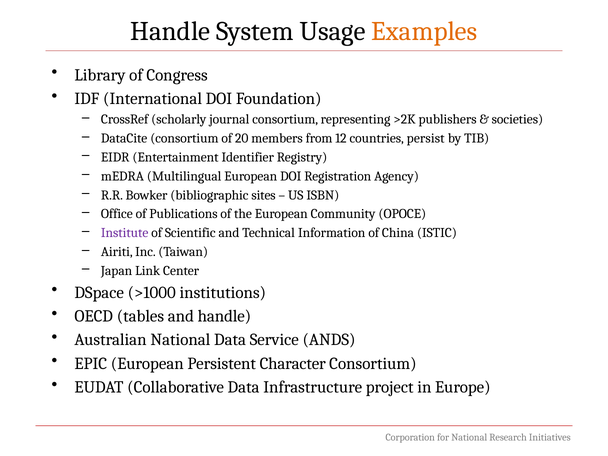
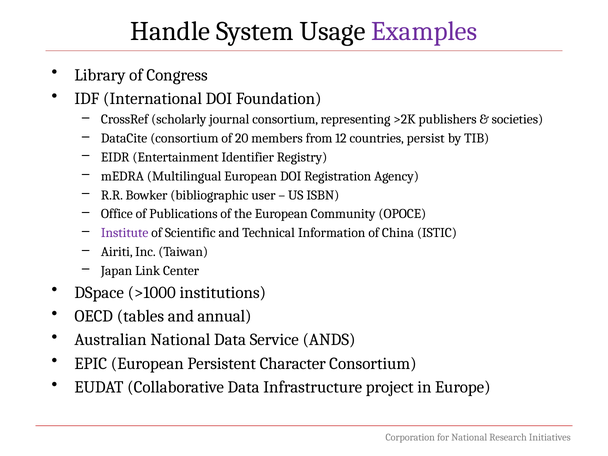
Examples colour: orange -> purple (424, 31)
sites: sites -> user (263, 195)
and handle: handle -> annual (224, 316)
